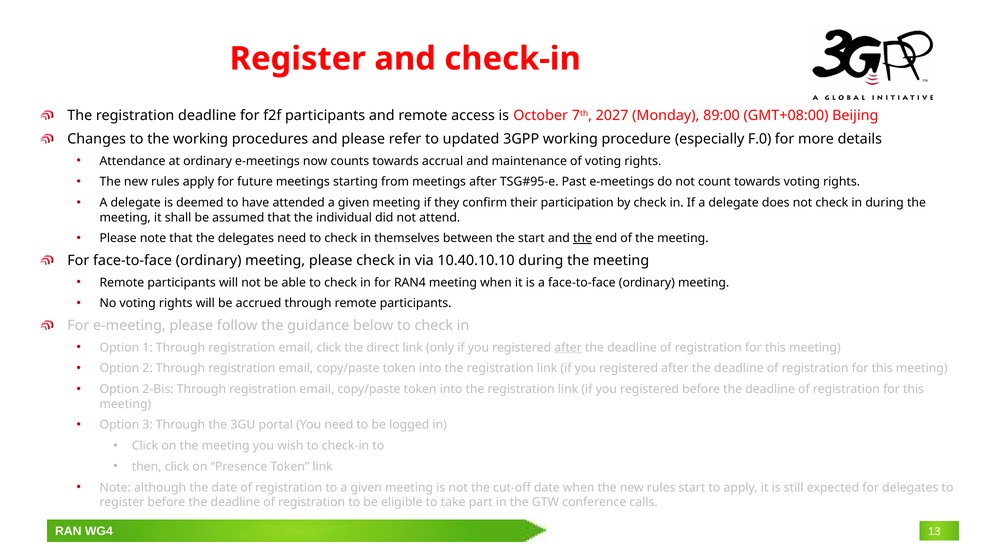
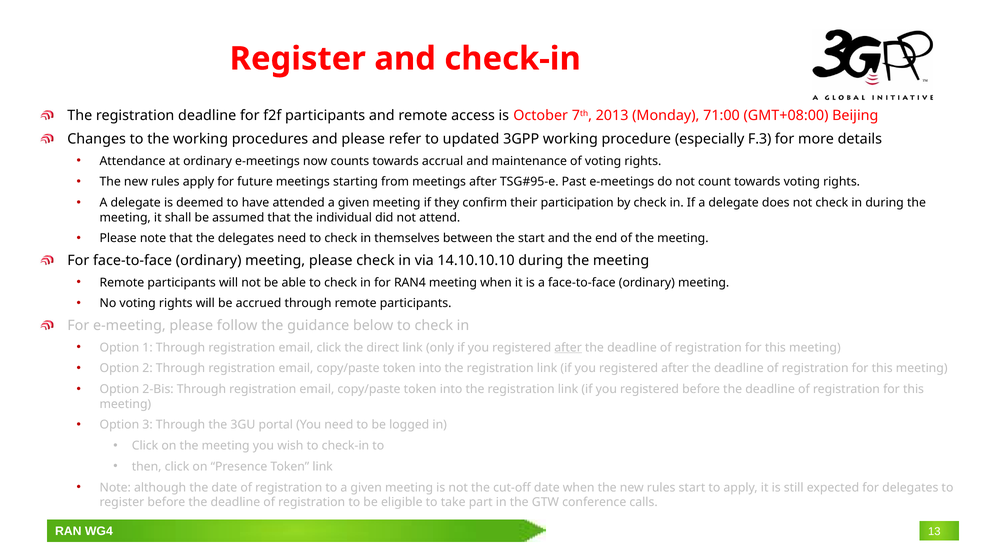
2027: 2027 -> 2013 (612, 116)
89:00: 89:00 -> 71:00 (721, 116)
F.0: F.0 -> F.3 (760, 139)
the underline: present -> none (582, 239)
10.40.10.10: 10.40.10.10 -> 14.10.10.10 (476, 261)
